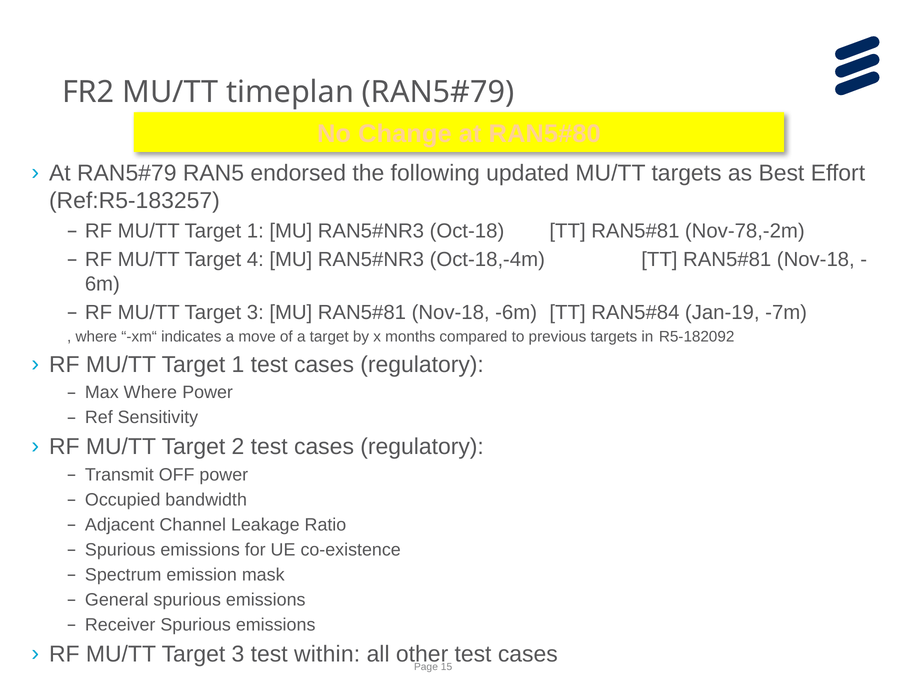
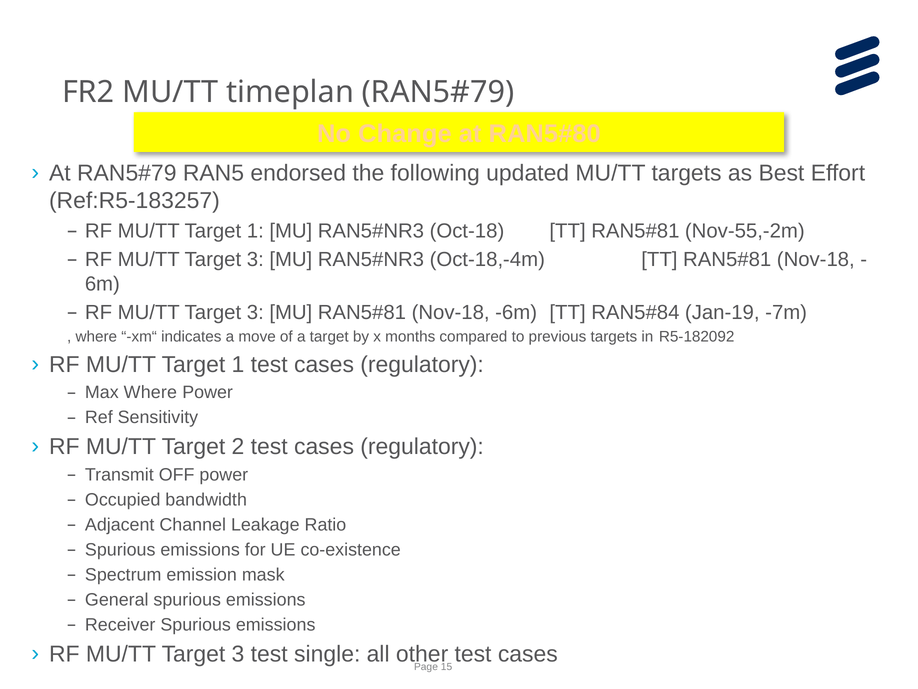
Nov-78,-2m: Nov-78,-2m -> Nov-55,-2m (745, 231)
4: 4 -> 3 (255, 259)
within: within -> single (327, 654)
